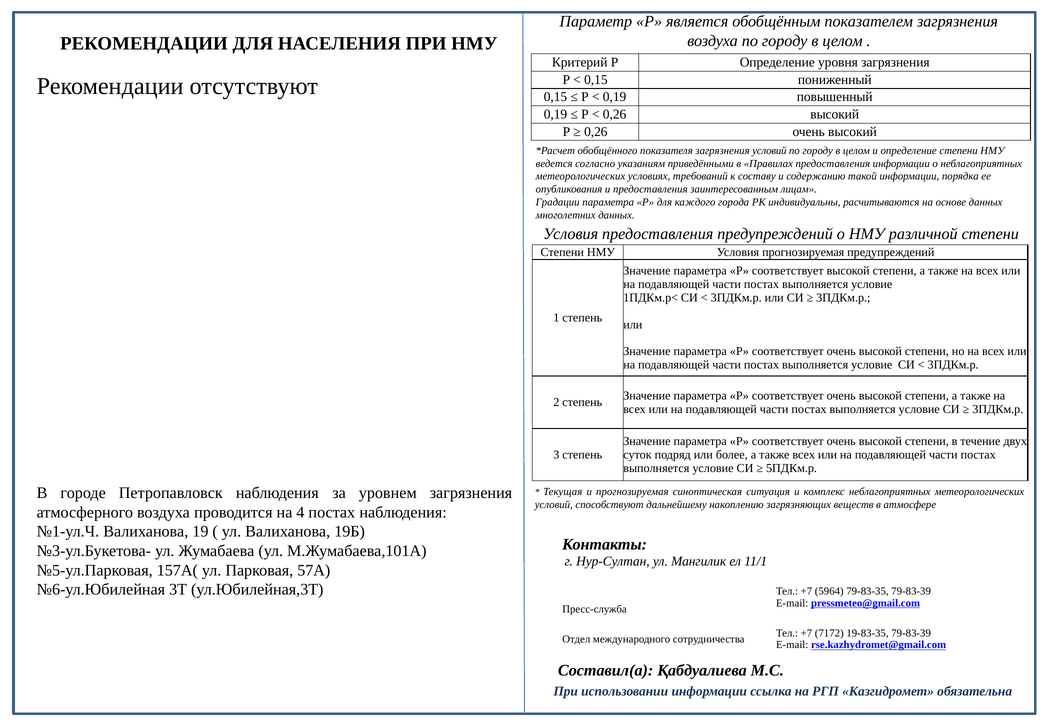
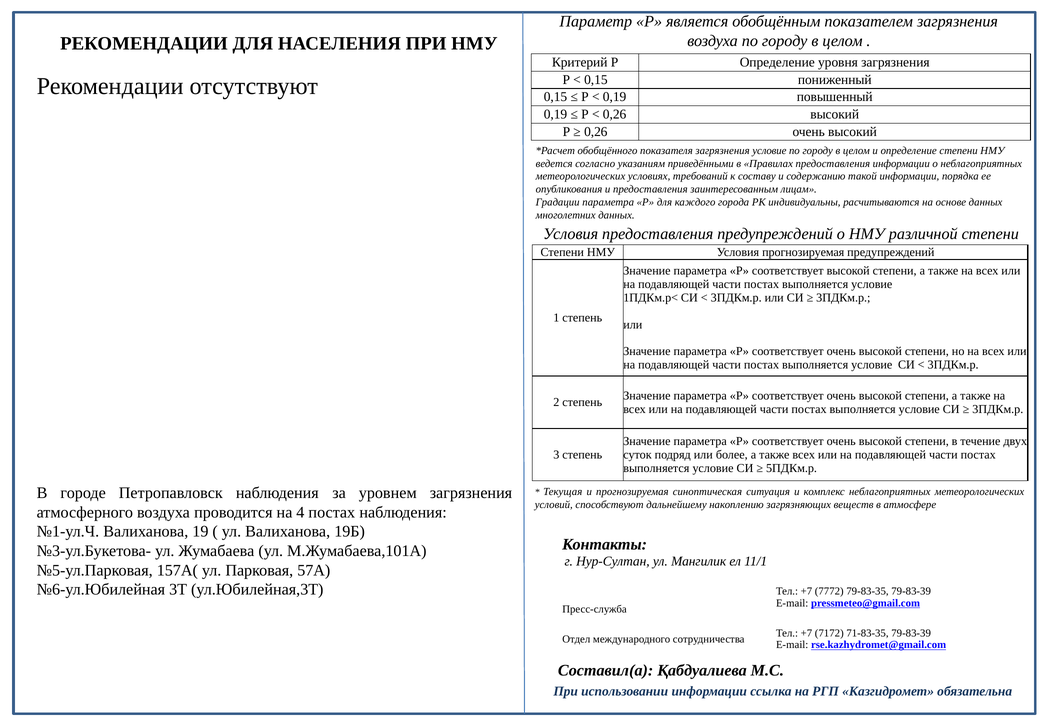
загрязнения условий: условий -> условие (769, 151)
5964: 5964 -> 7772 (829, 591)
19-83-35: 19-83-35 -> 71-83-35 (867, 633)
